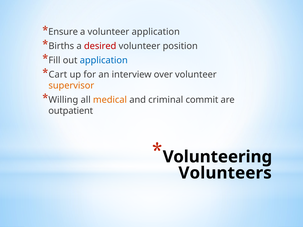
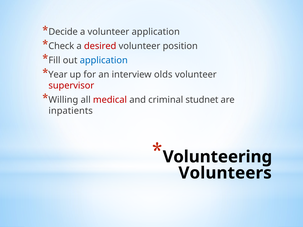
Ensure: Ensure -> Decide (63, 32)
Births: Births -> Check (61, 46)
Cart: Cart -> Year (58, 75)
over: over -> olds (163, 75)
supervisor colour: orange -> red (71, 86)
medical colour: orange -> red (110, 100)
commit: commit -> studnet (202, 100)
outpatient: outpatient -> inpatients (71, 111)
